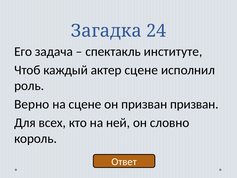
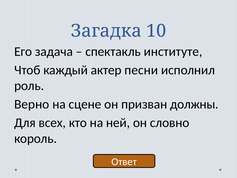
24: 24 -> 10 (156, 31)
актер сцене: сцене -> песни (141, 70)
призван призван: призван -> должны (194, 104)
